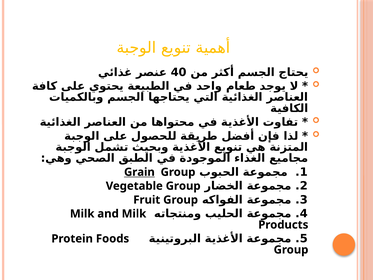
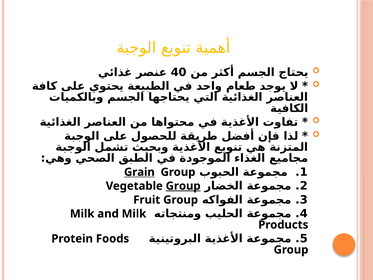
Group underline: none -> present (183, 186)
